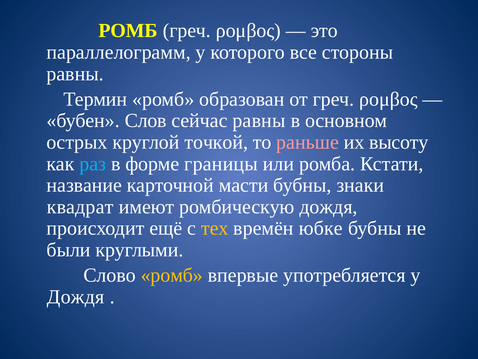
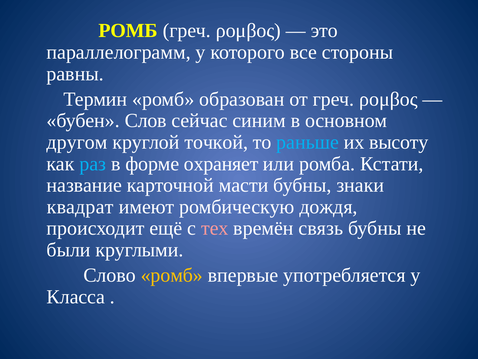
сейчас равны: равны -> синим (259, 121)
острых: острых -> другом (77, 142)
раньше colour: pink -> light blue (308, 142)
границы: границы -> охраняет (221, 164)
тех colour: yellow -> pink (215, 228)
юбке: юбке -> связь (321, 228)
Дождя: Дождя -> Класса (76, 296)
